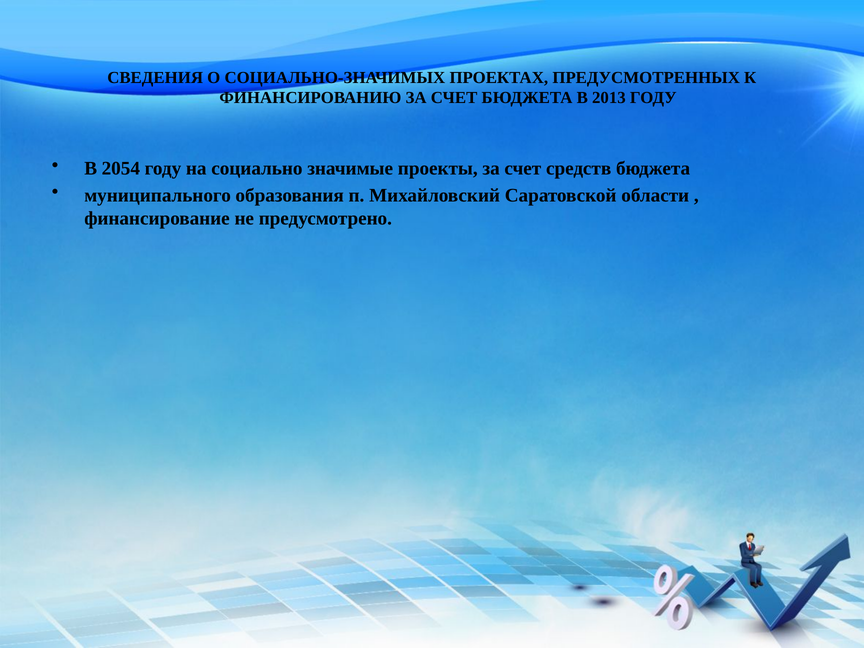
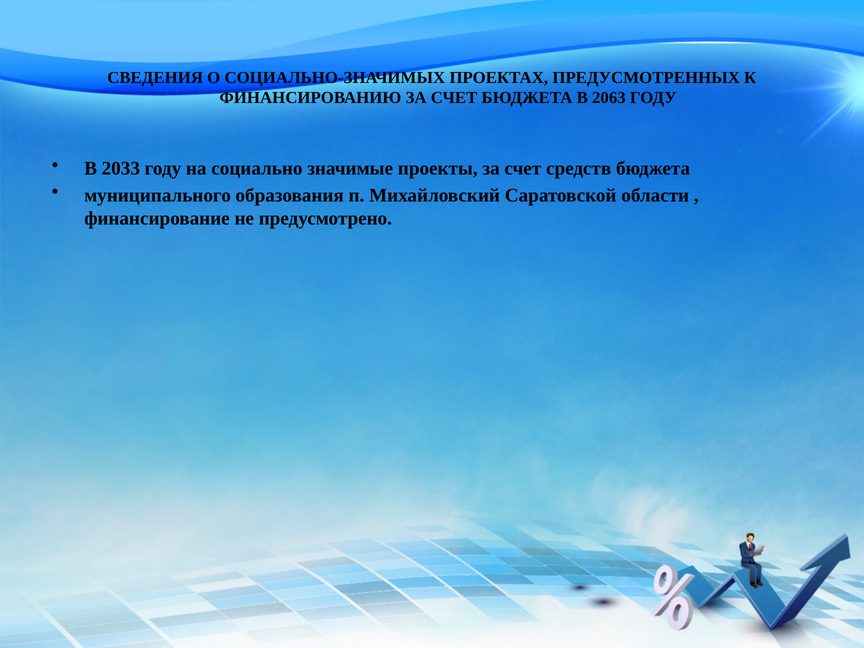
2013: 2013 -> 2063 (609, 98)
2054: 2054 -> 2033 (121, 168)
